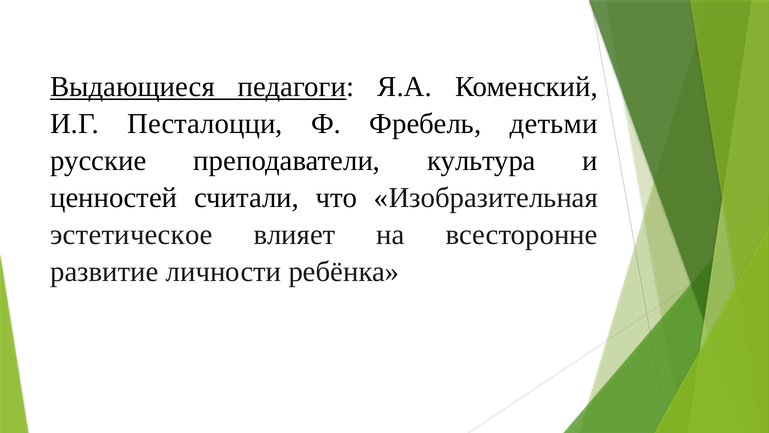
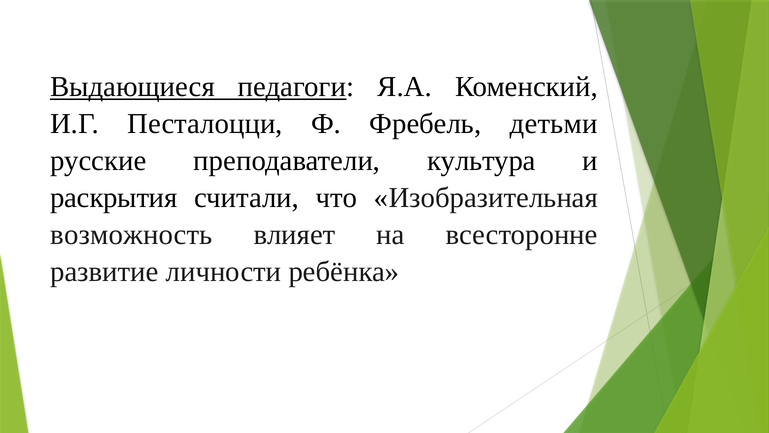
ценностей: ценностей -> раскрытия (114, 198)
эстетическое: эстетическое -> возможность (131, 235)
